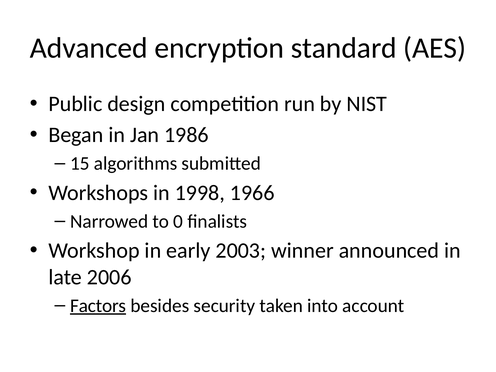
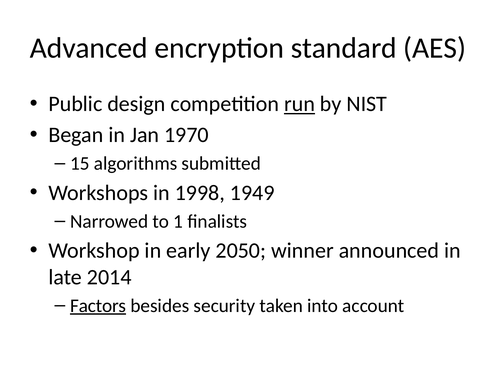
run underline: none -> present (300, 104)
1986: 1986 -> 1970 (186, 135)
1966: 1966 -> 1949 (252, 193)
0: 0 -> 1 (178, 221)
2003: 2003 -> 2050 (241, 251)
2006: 2006 -> 2014 (109, 277)
